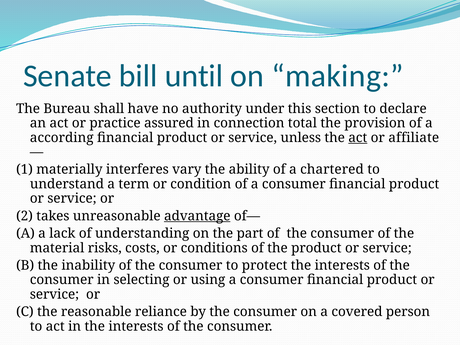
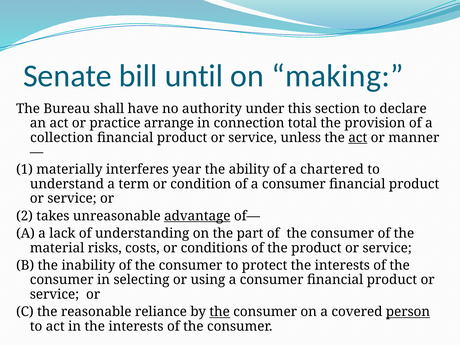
assured: assured -> arrange (169, 123)
according: according -> collection (62, 138)
affiliate: affiliate -> manner (414, 138)
vary: vary -> year (187, 170)
the underline: none -> present (220, 312)
person underline: none -> present (408, 312)
